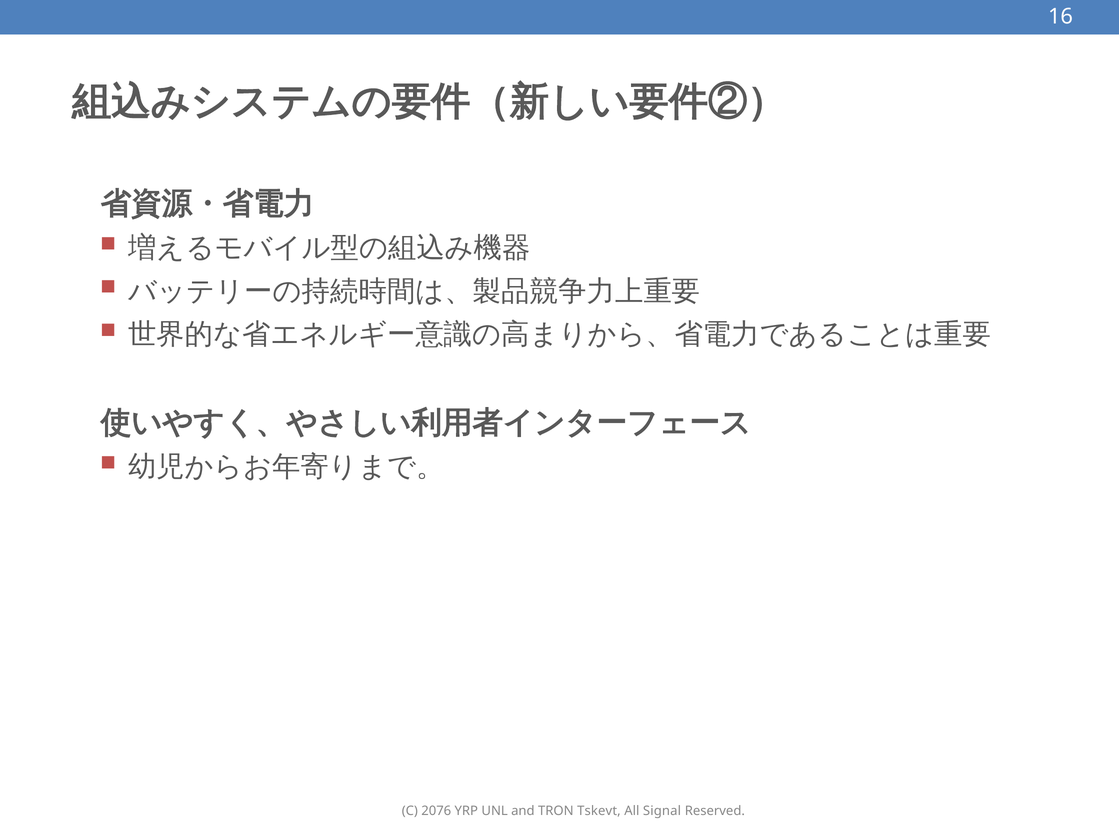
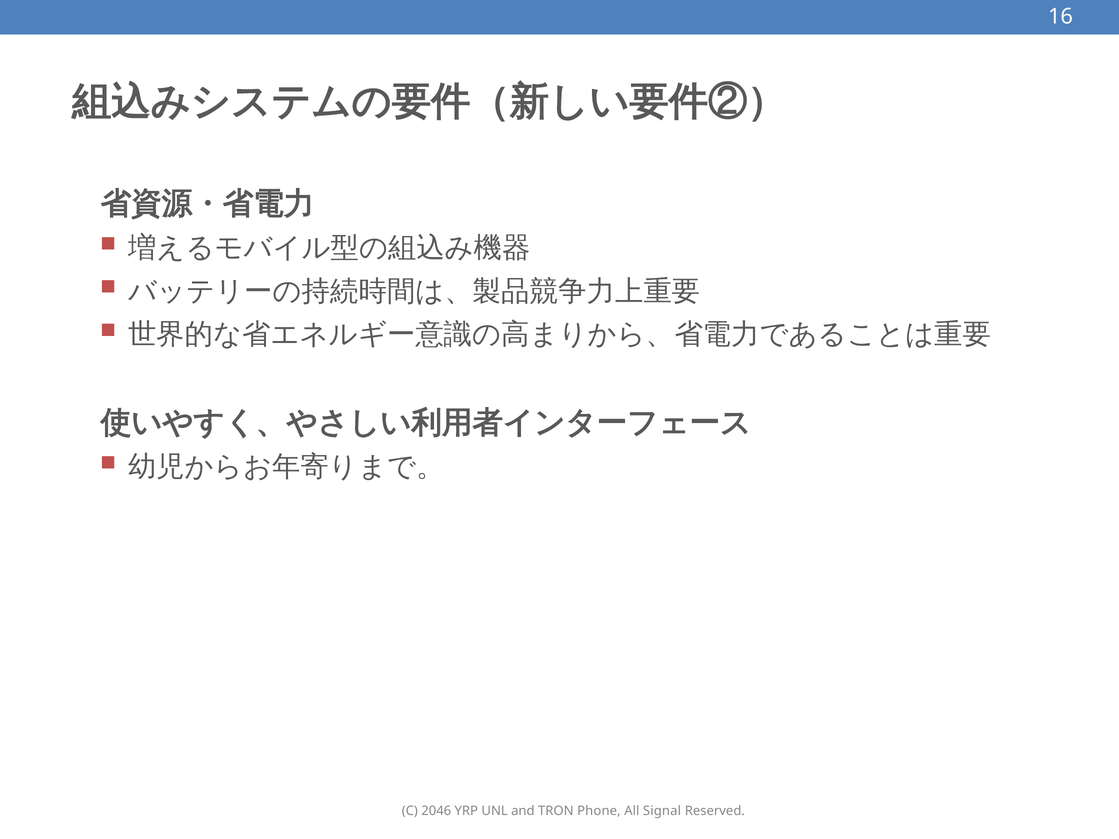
2076: 2076 -> 2046 (436, 811)
Tskevt: Tskevt -> Phone (599, 811)
